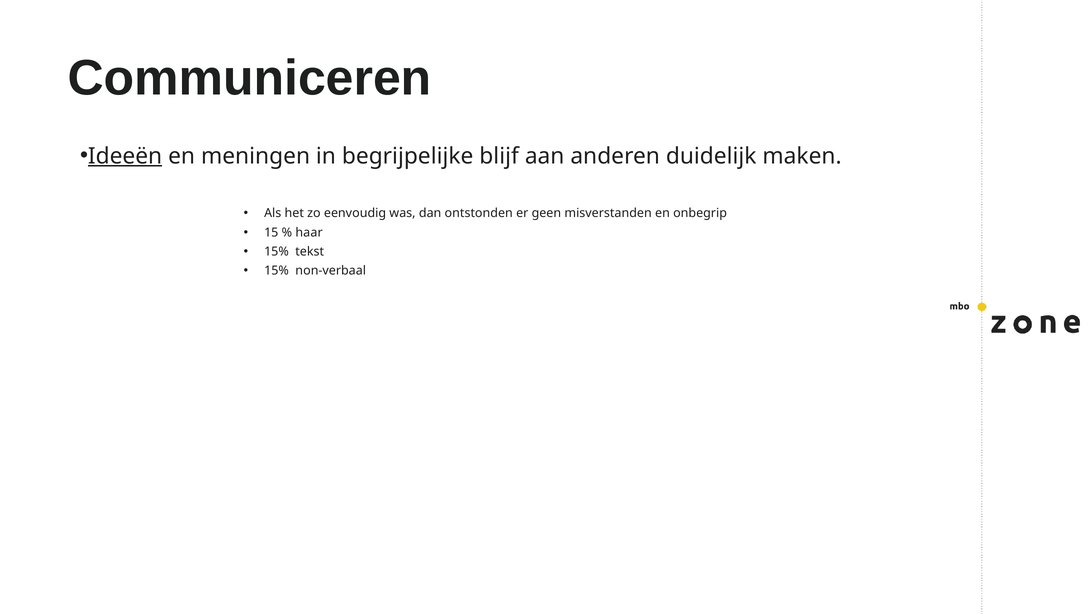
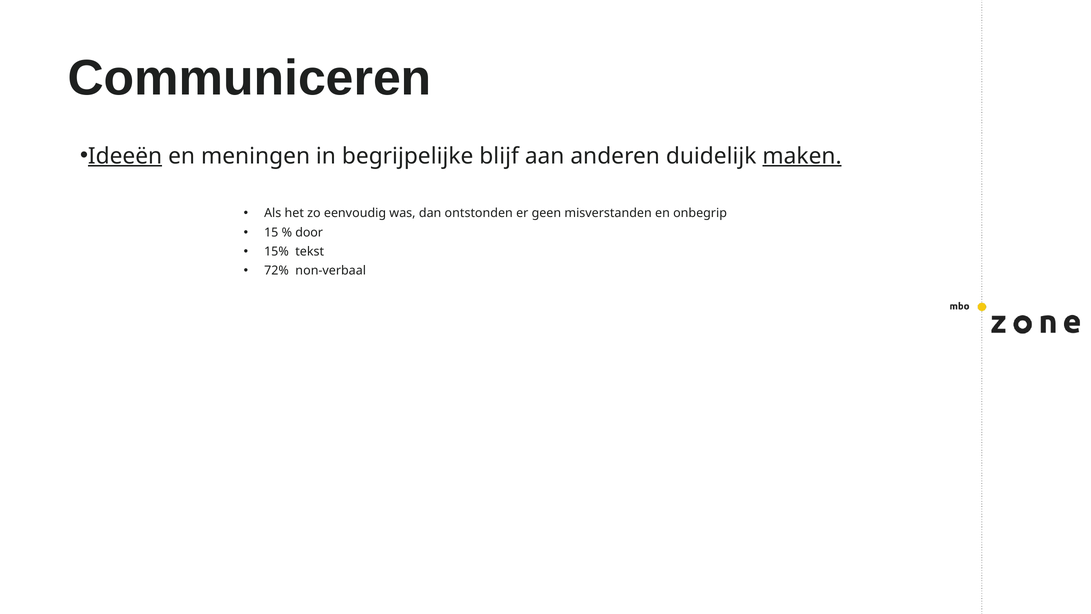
maken underline: none -> present (802, 156)
haar: haar -> door (309, 232)
15%: 15% -> 72% (277, 271)
